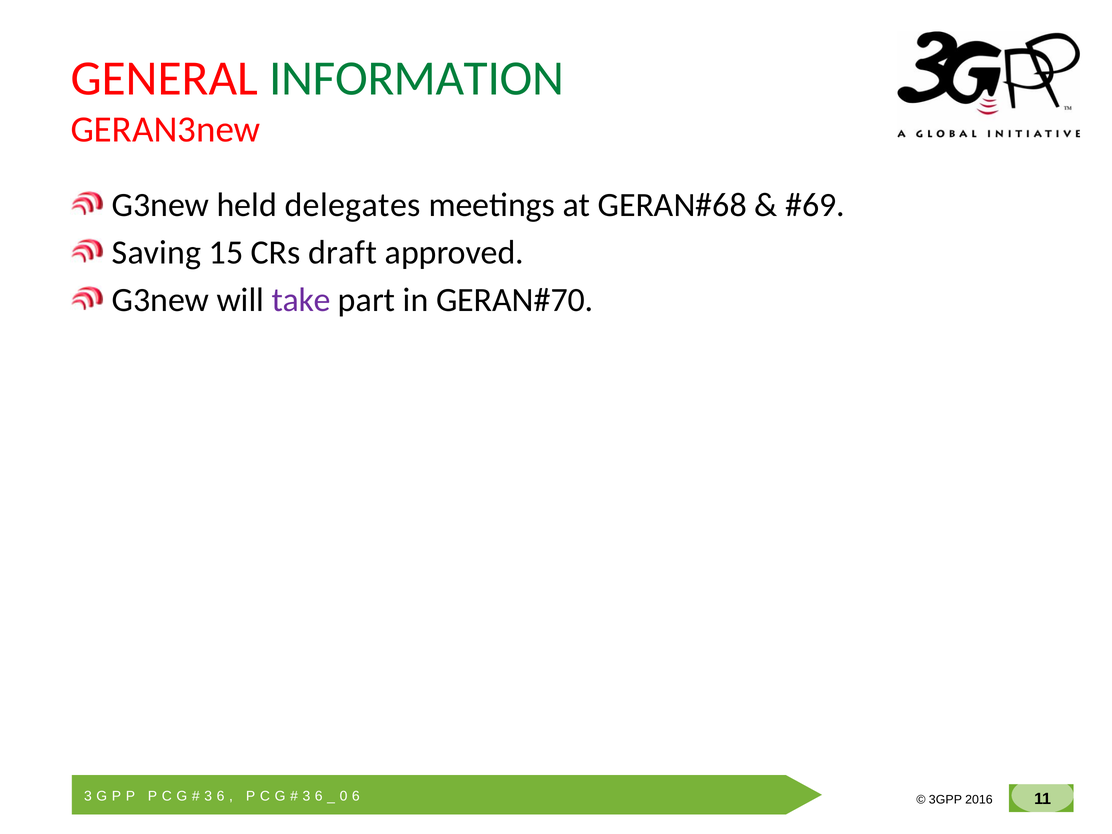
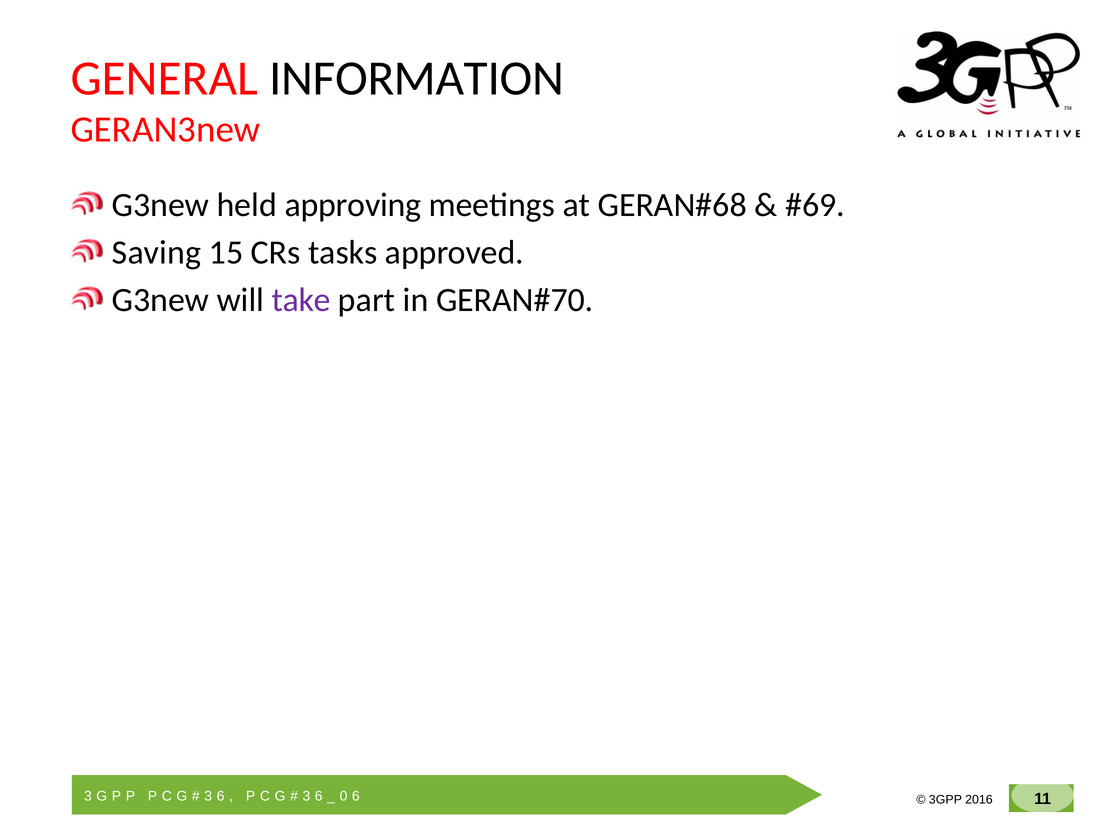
INFORMATION colour: green -> black (417, 78)
delegates: delegates -> approving (353, 205)
draft: draft -> tasks (343, 253)
